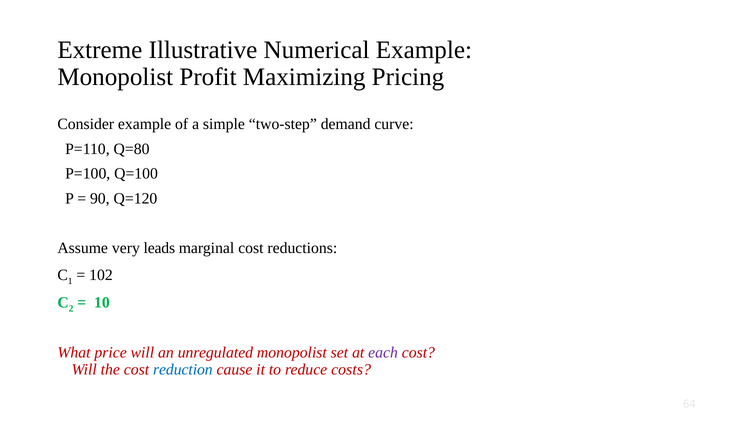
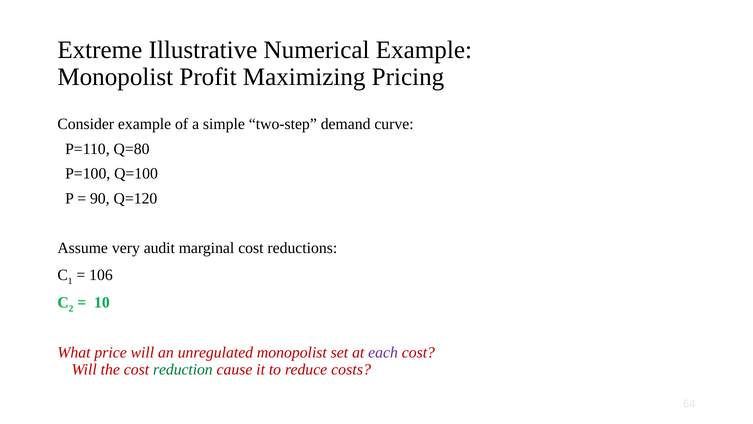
leads: leads -> audit (159, 248)
102: 102 -> 106 (101, 275)
reduction colour: blue -> green (183, 369)
